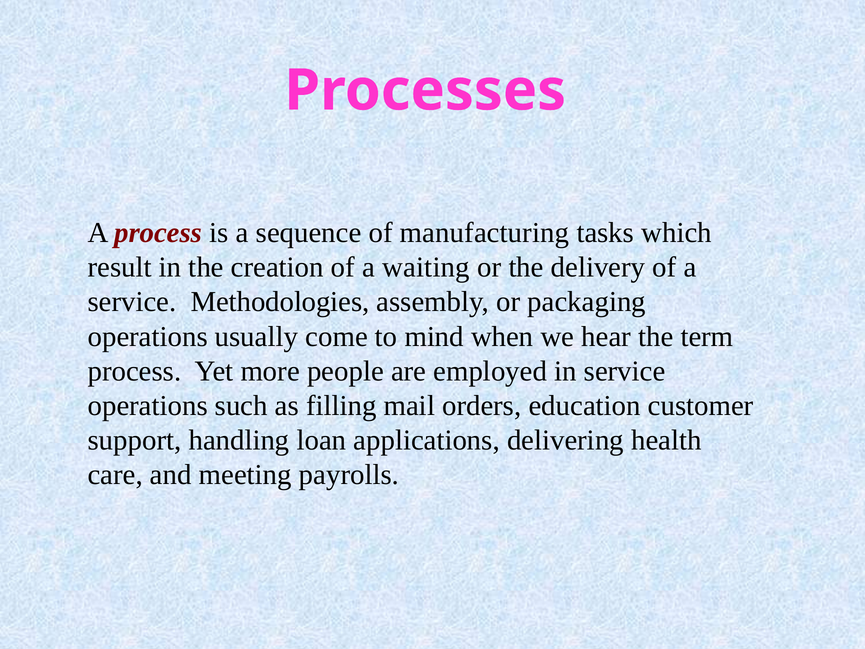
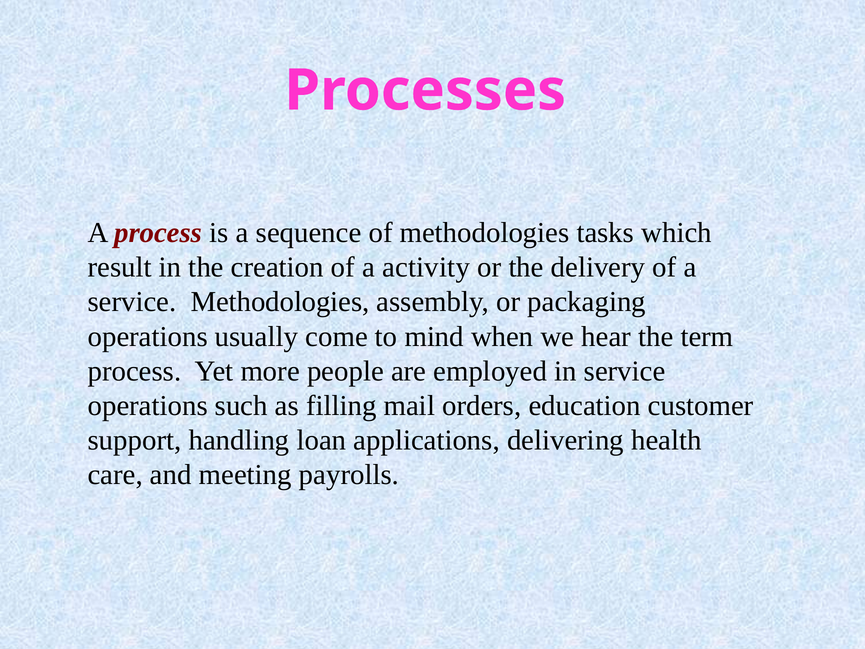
of manufacturing: manufacturing -> methodologies (485, 233)
waiting: waiting -> activity (426, 267)
